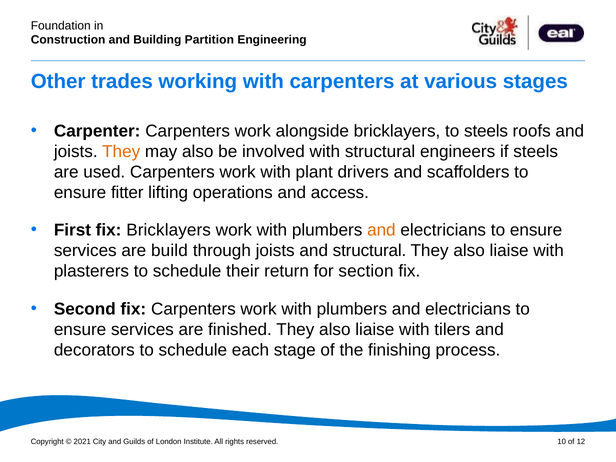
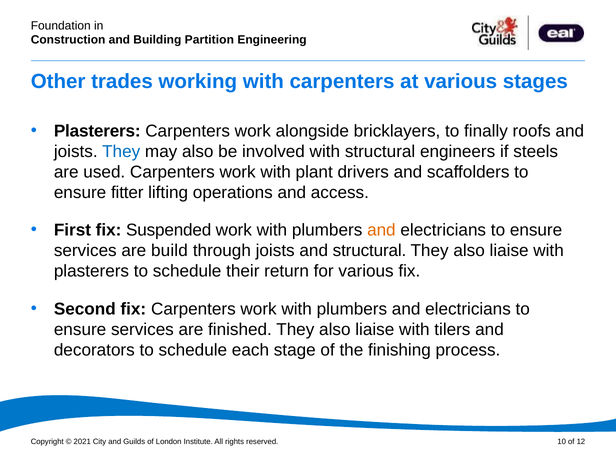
Carpenter: Carpenter -> Plasterers (97, 131)
to steels: steels -> finally (486, 131)
They colour: orange -> blue (121, 151)
fix Bricklayers: Bricklayers -> Suspended (169, 230)
for section: section -> various (366, 271)
